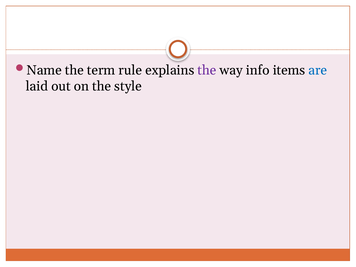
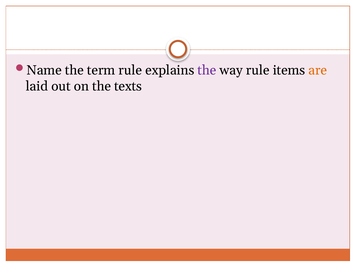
way info: info -> rule (258, 70)
are colour: blue -> orange (318, 70)
style: style -> texts (128, 86)
